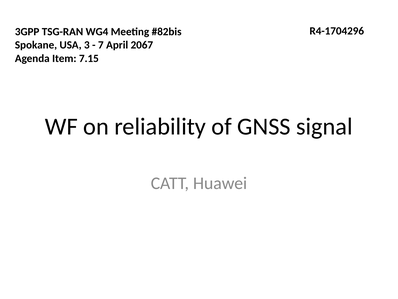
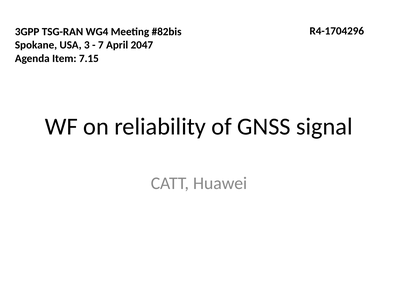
2067: 2067 -> 2047 (142, 45)
